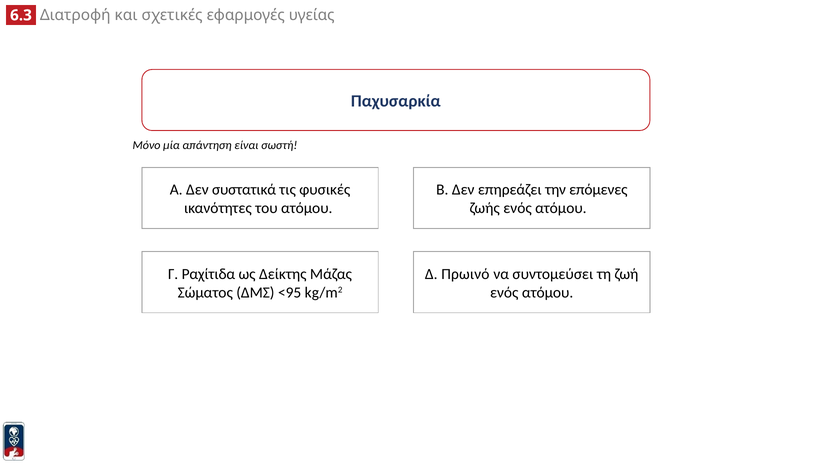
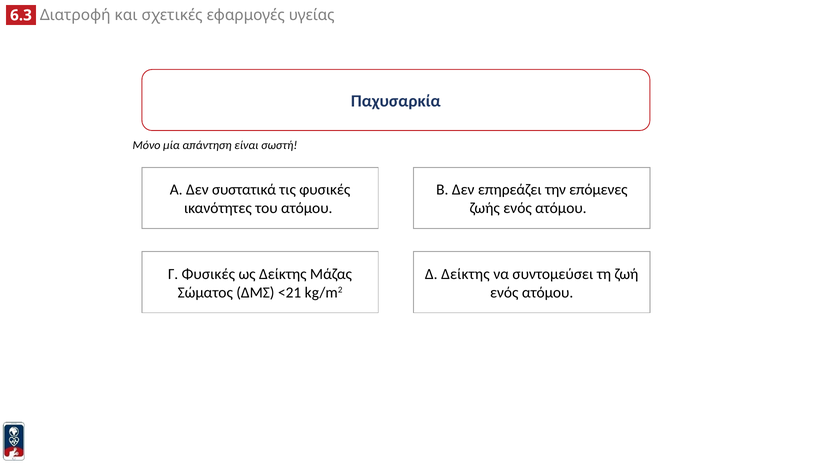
Γ Ραχίτιδα: Ραχίτιδα -> Φυσικές (208, 274)
Δ Πρωινό: Πρωινό -> Δείκτης (465, 274)
<95: <95 -> <21 (290, 292)
